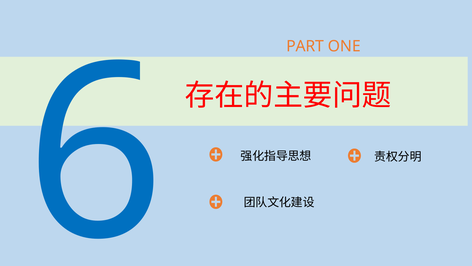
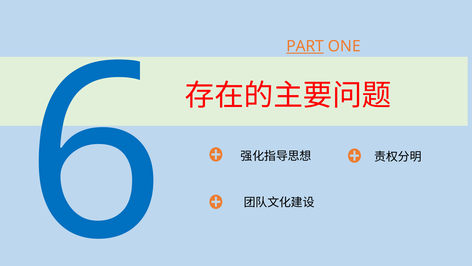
PART underline: none -> present (305, 46)
